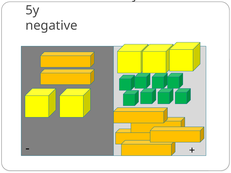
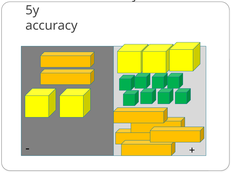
negative: negative -> accuracy (51, 26)
